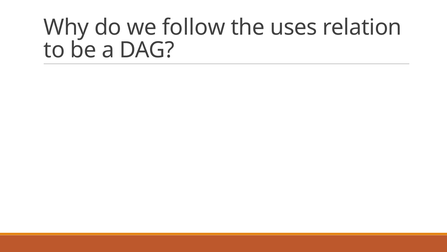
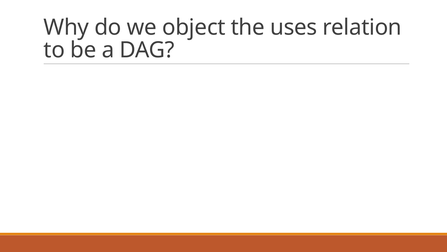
follow: follow -> object (194, 27)
